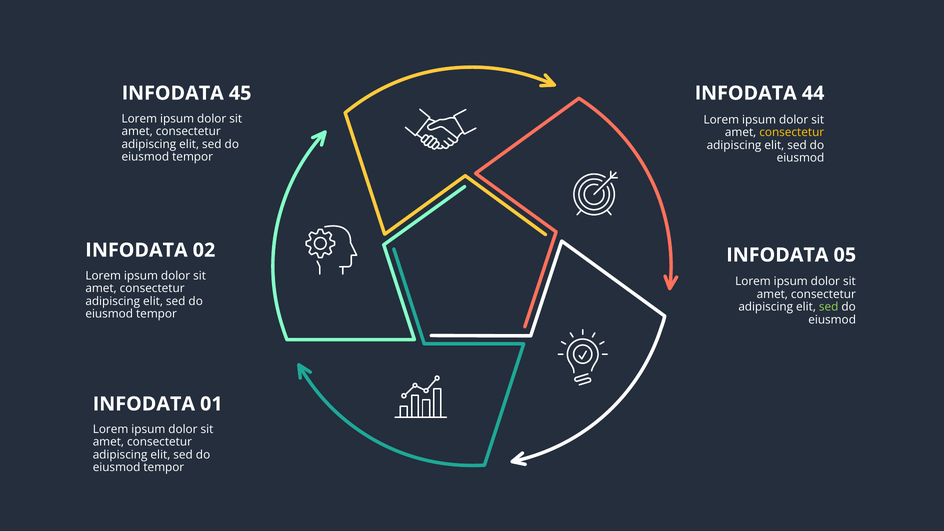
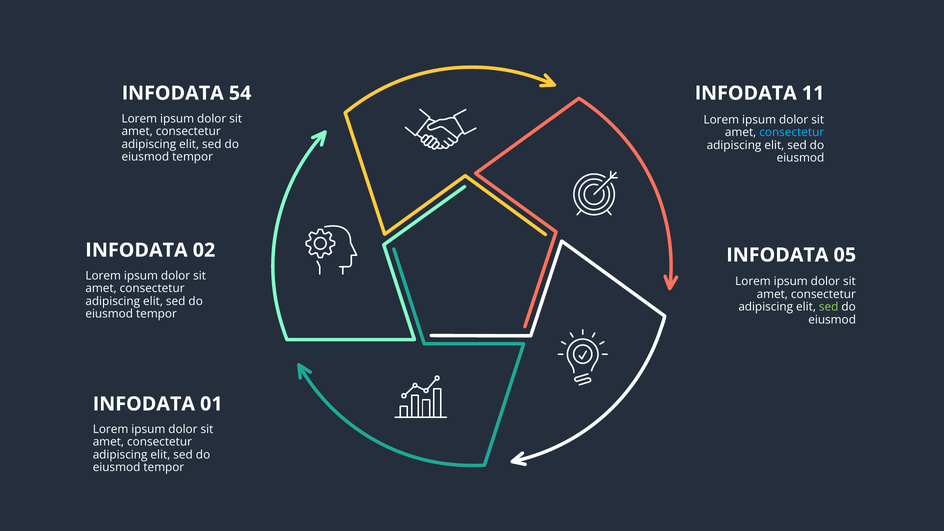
45: 45 -> 54 (240, 93)
44: 44 -> 11 (813, 93)
consectetur colour: yellow -> light blue (792, 132)
